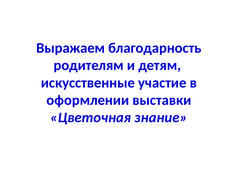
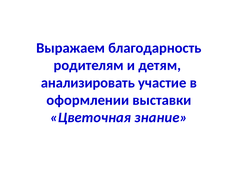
искусственные: искусственные -> анализировать (88, 83)
